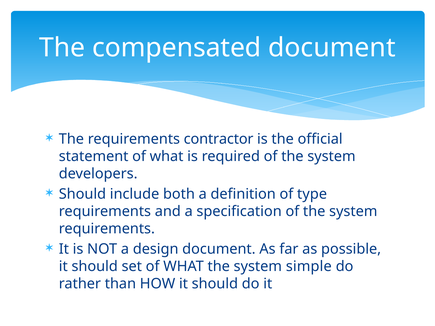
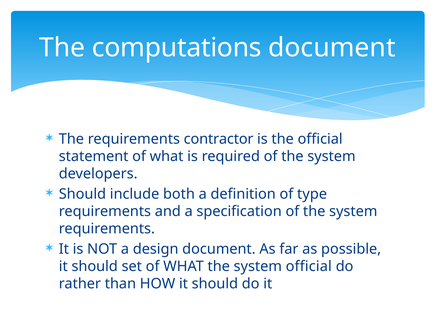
compensated: compensated -> computations (177, 48)
system simple: simple -> official (309, 267)
